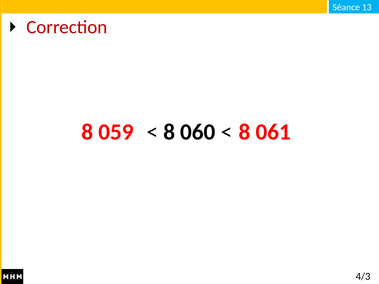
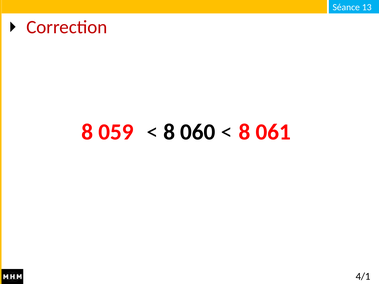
4/3: 4/3 -> 4/1 (363, 277)
